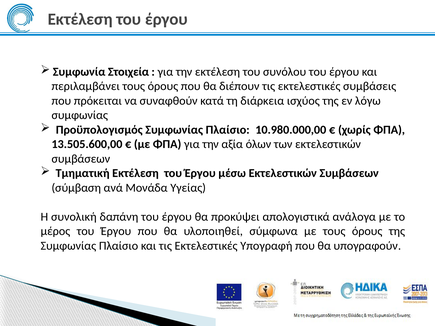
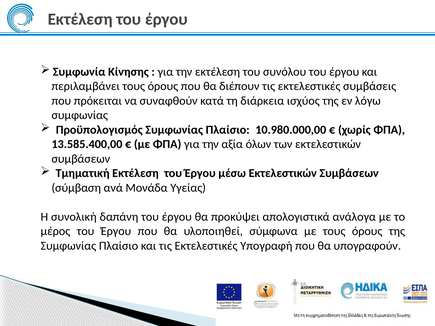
Στοιχεία: Στοιχεία -> Κίνησης (128, 72)
13.505.600,00: 13.505.600,00 -> 13.585.400,00 (87, 144)
